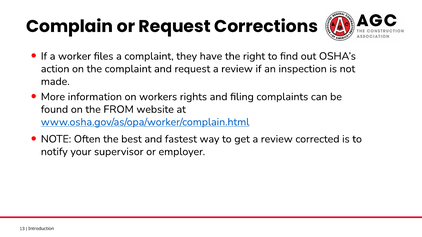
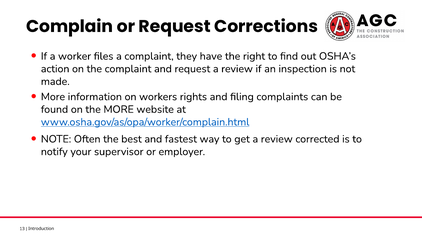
the FROM: FROM -> MORE (119, 110)
